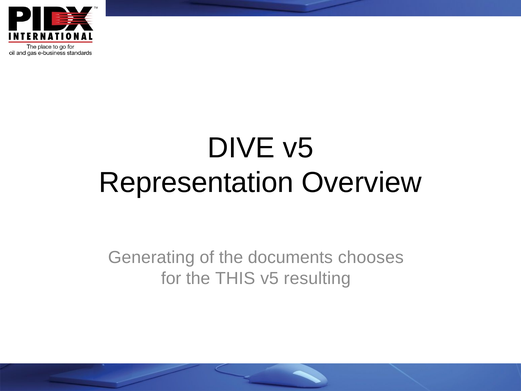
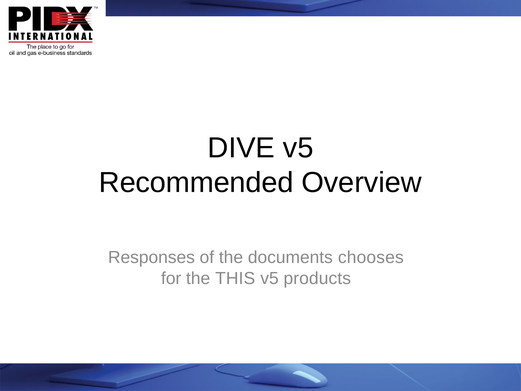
Representation: Representation -> Recommended (196, 183)
Generating: Generating -> Responses (151, 257)
resulting: resulting -> products (317, 278)
